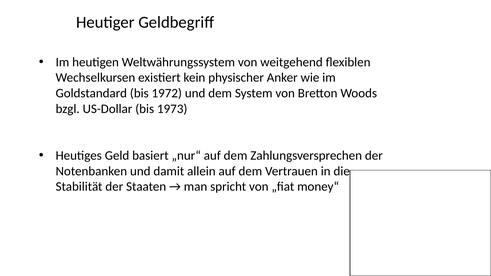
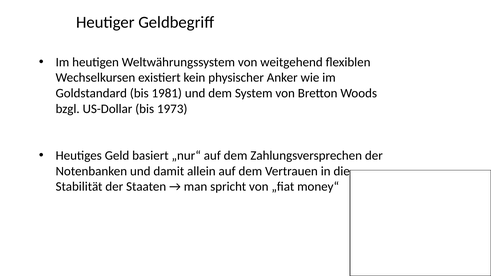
1972: 1972 -> 1981 (167, 93)
